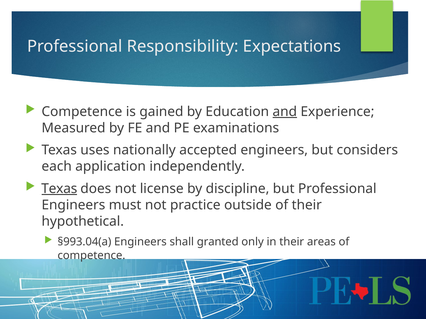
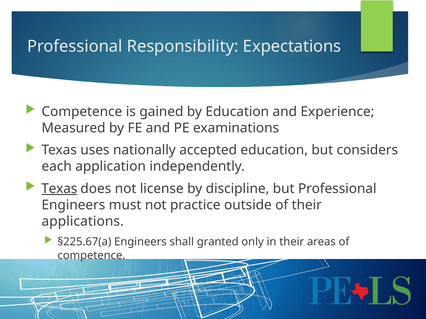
and underline: present -> none (285, 112)
accepted engineers: engineers -> education (274, 150)
hypothetical: hypothetical -> applications (83, 222)
§993.04(a: §993.04(a -> §225.67(a (84, 242)
